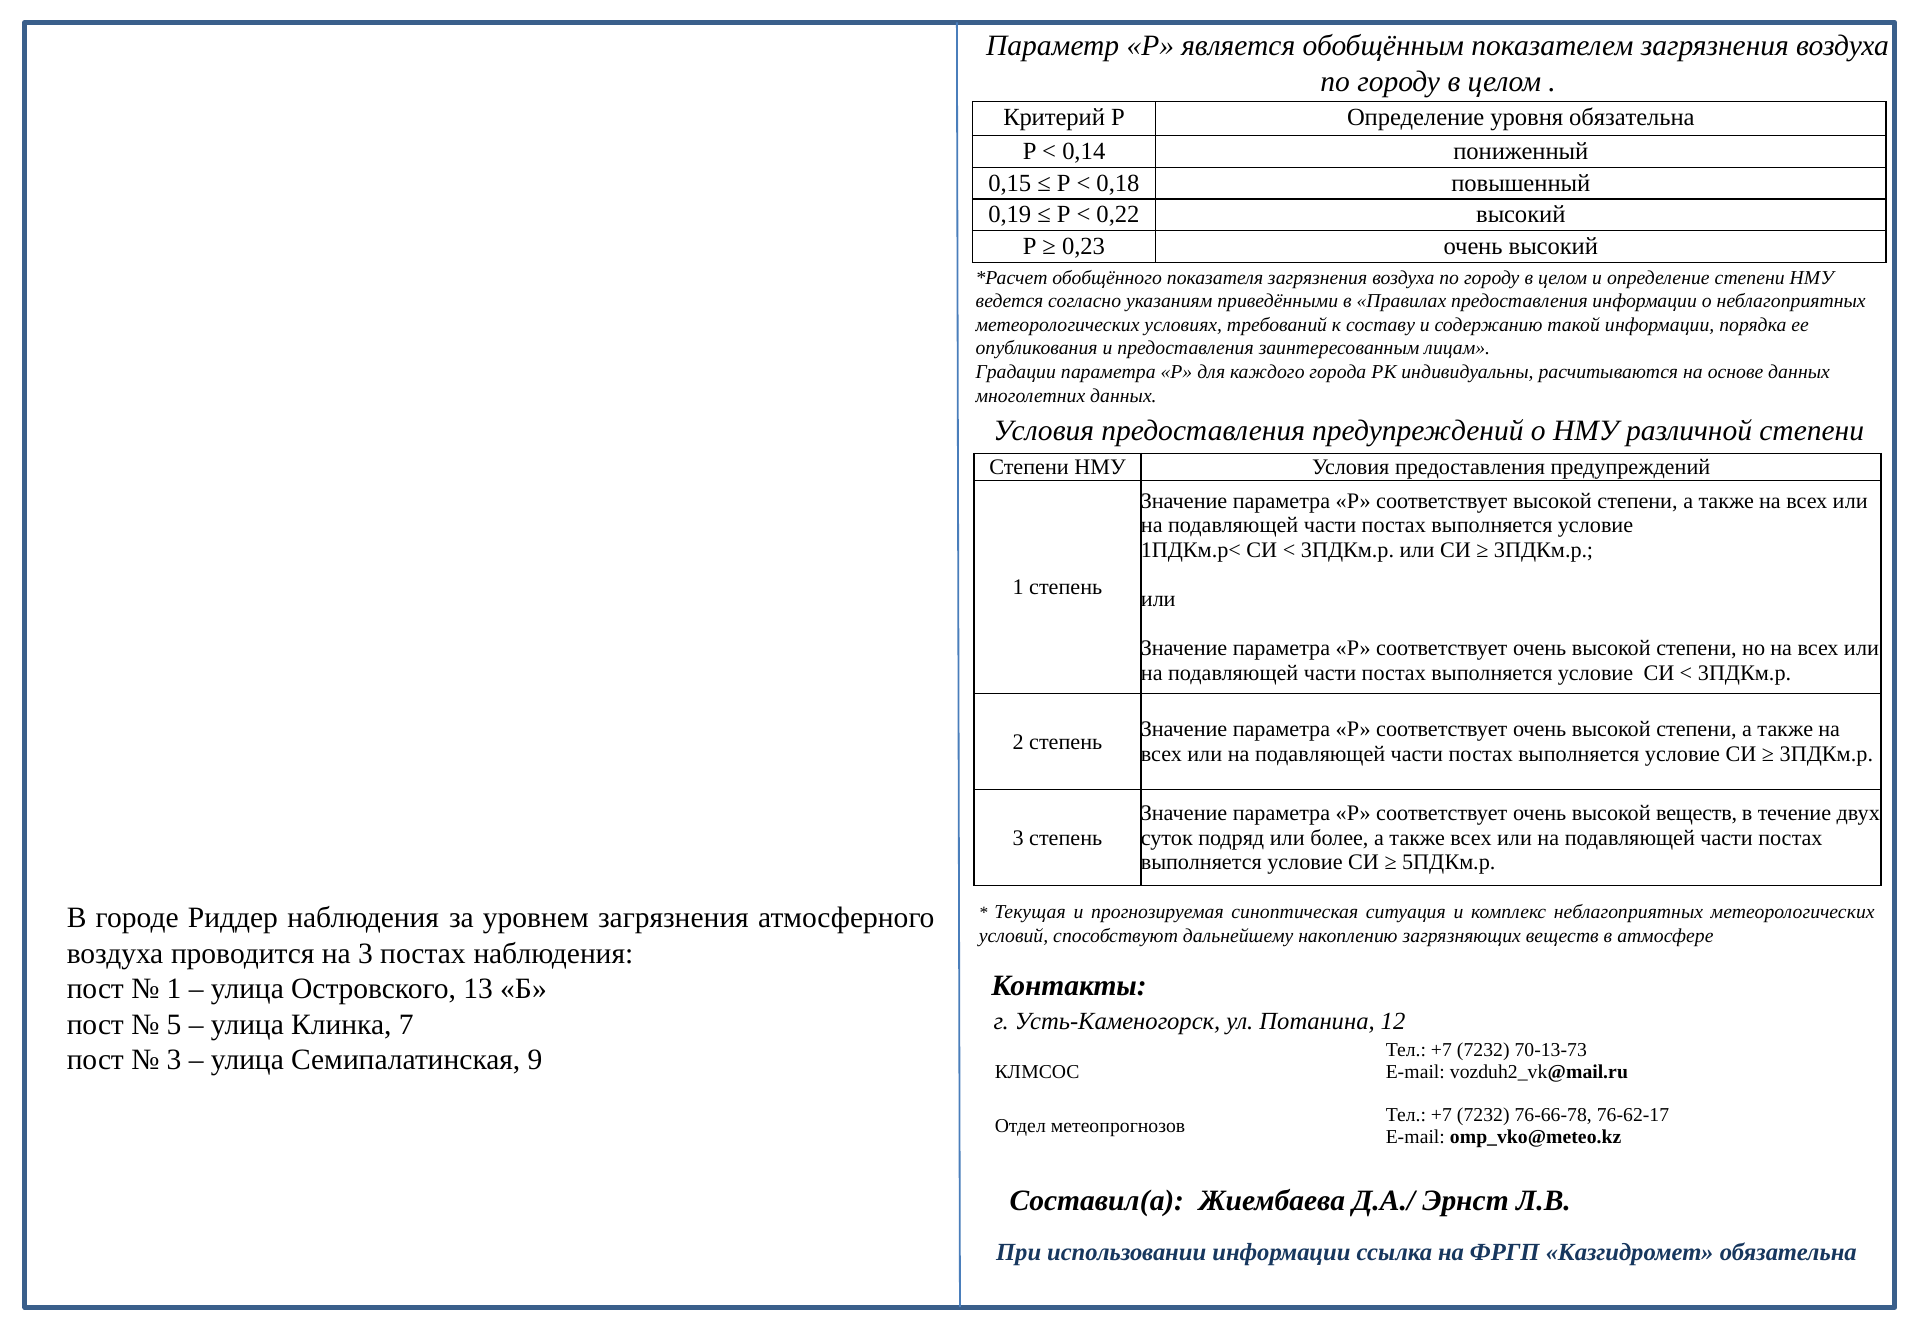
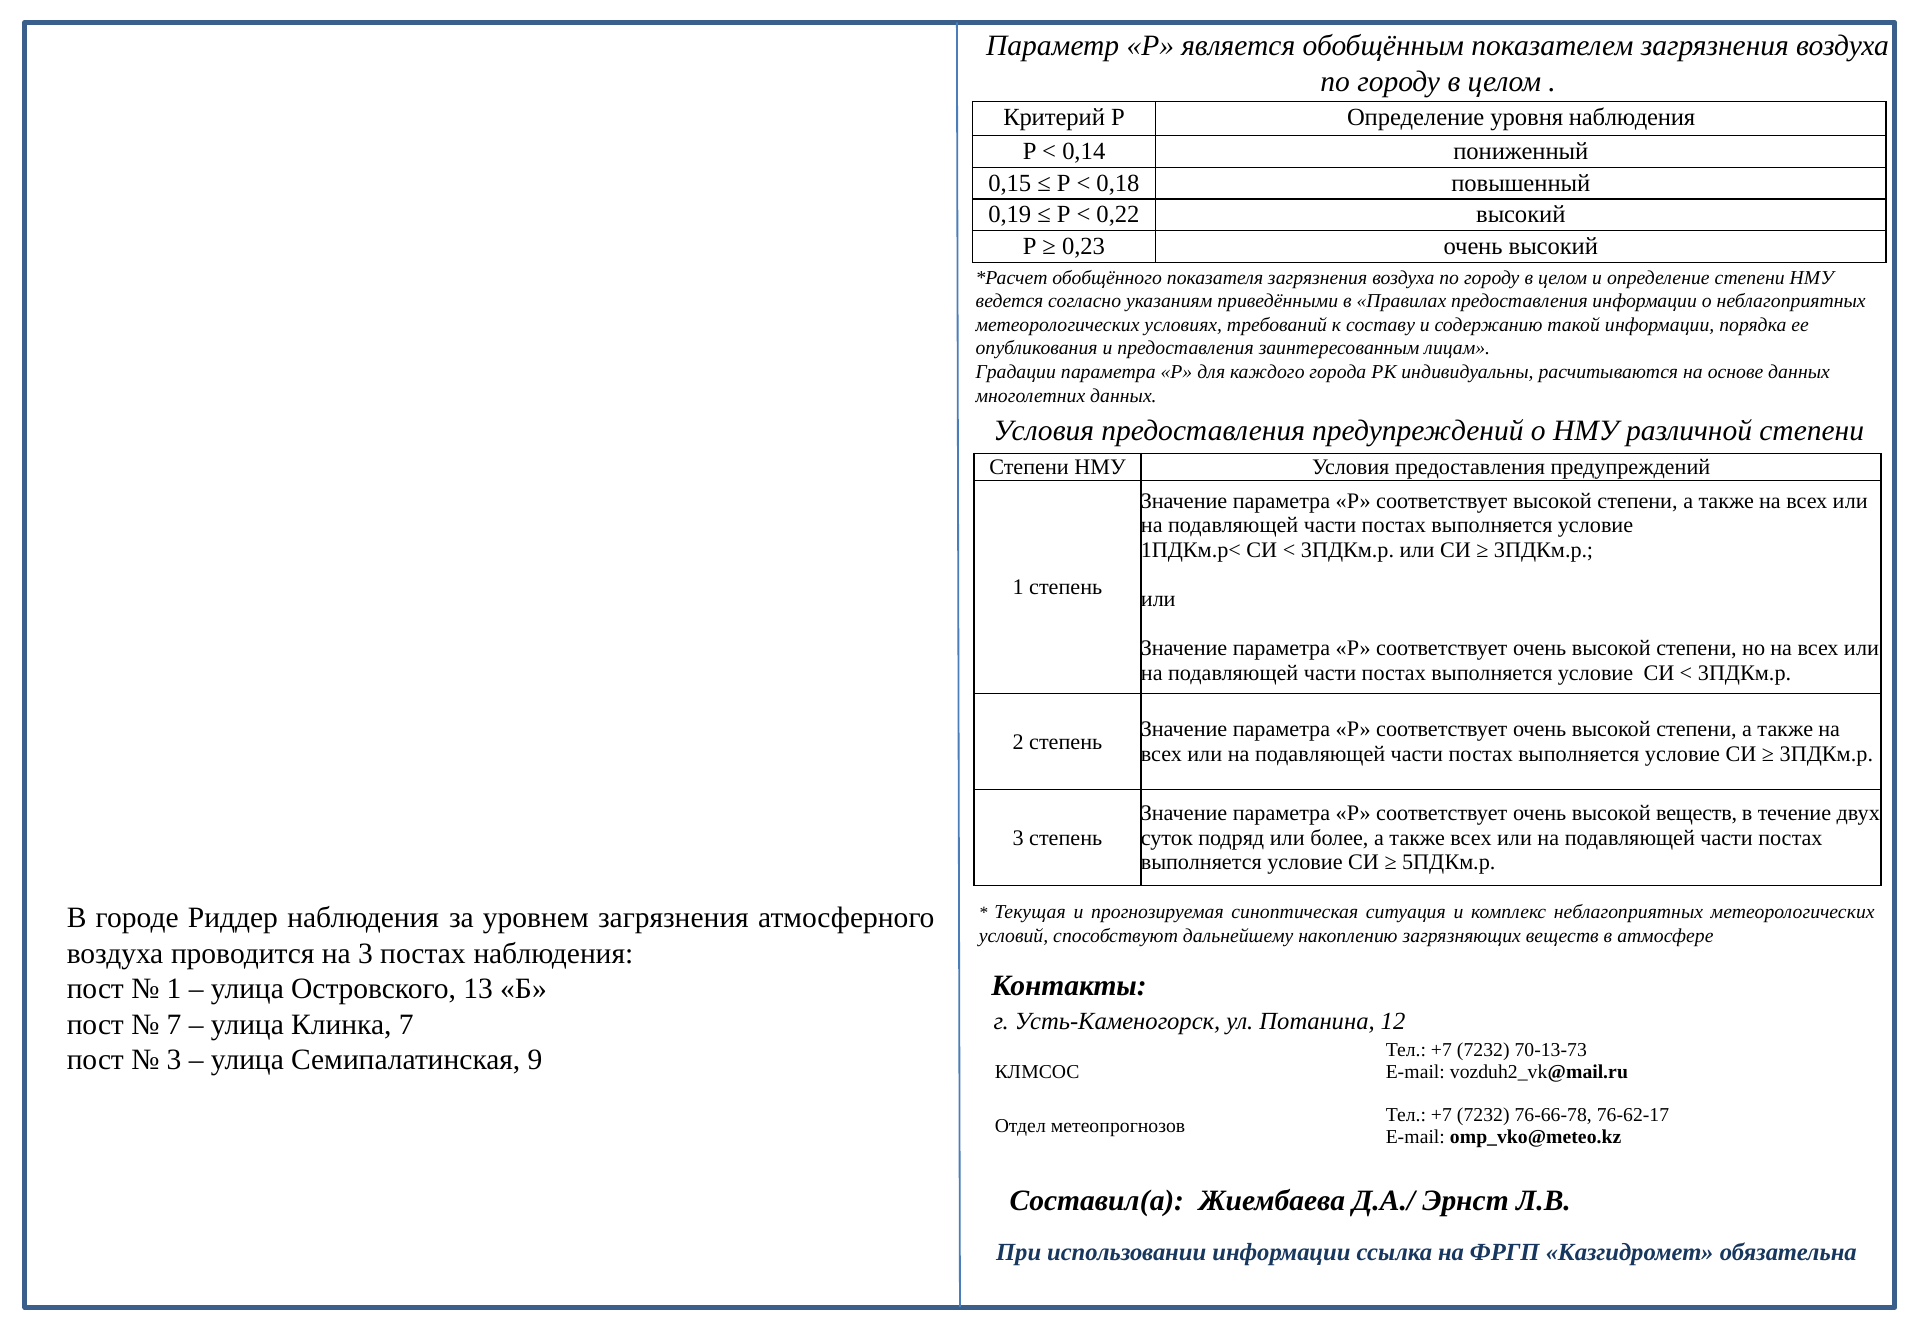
уровня обязательна: обязательна -> наблюдения (1632, 117)
5: 5 -> 7 (174, 1024)
